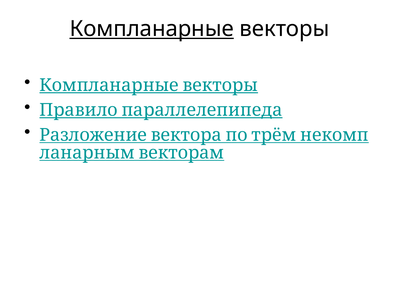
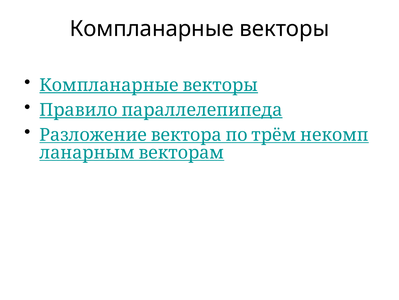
Компланарные underline: present -> none (152, 29)
